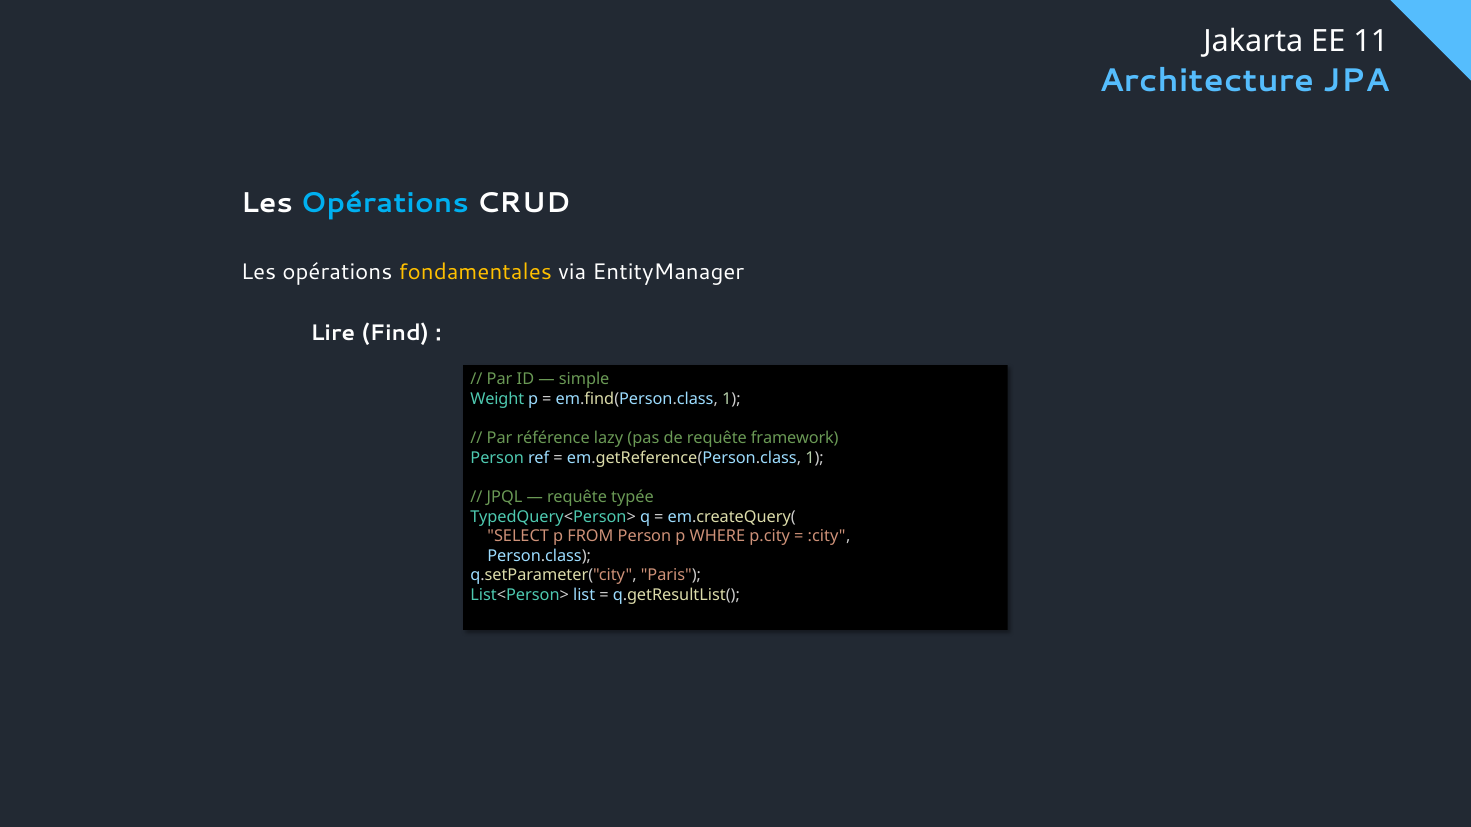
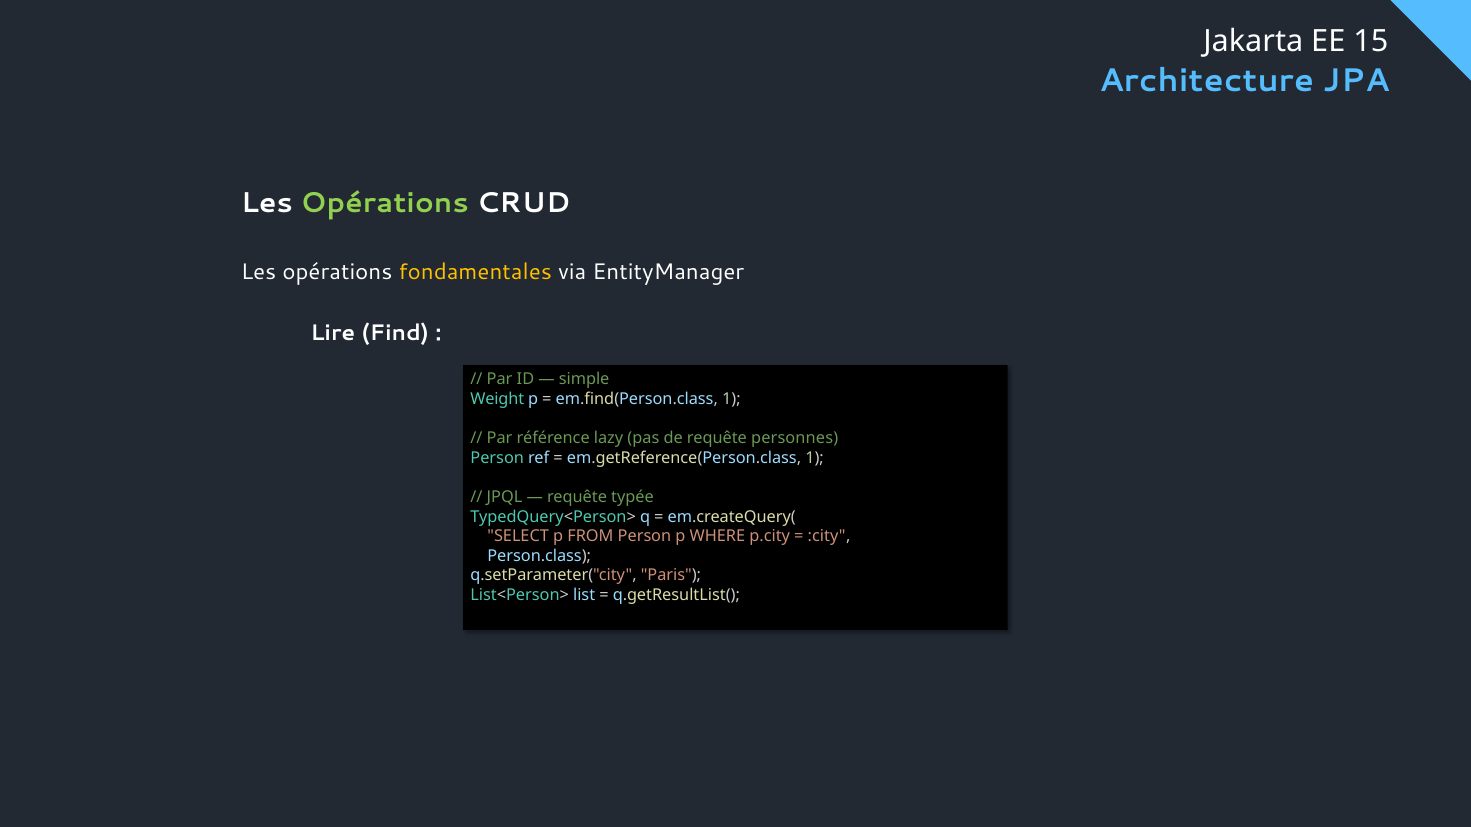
11: 11 -> 15 (1371, 41)
Opérations colour: light blue -> light green (385, 203)
framework: framework -> personnes (795, 439)
